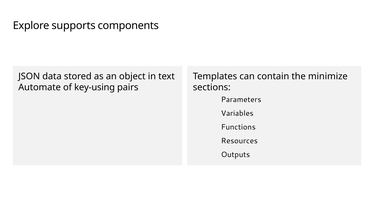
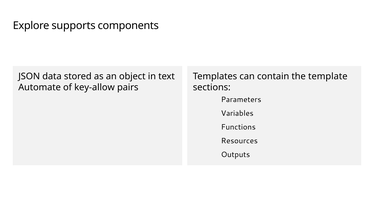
minimize: minimize -> template (328, 76)
key-using: key-using -> key-allow (94, 87)
